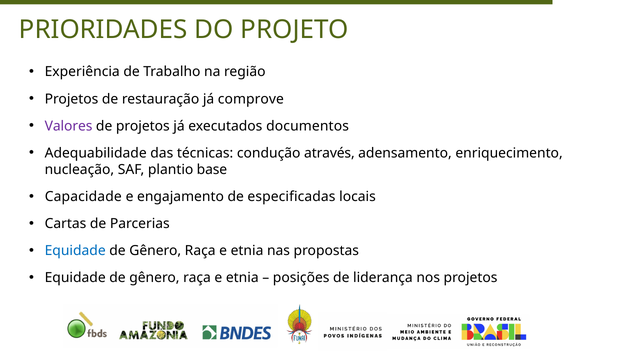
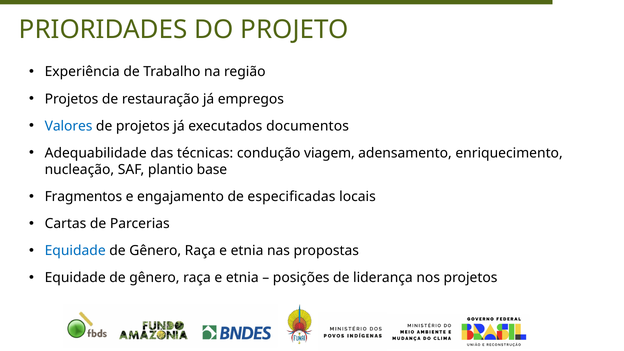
comprove: comprove -> empregos (251, 99)
Valores colour: purple -> blue (69, 126)
através: através -> viagem (329, 153)
Capacidade: Capacidade -> Fragmentos (83, 197)
